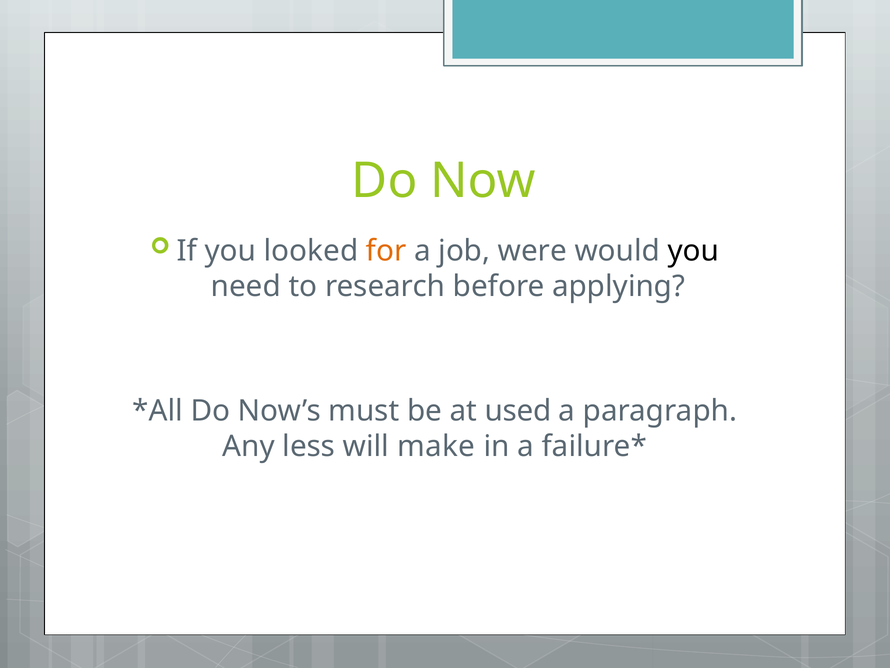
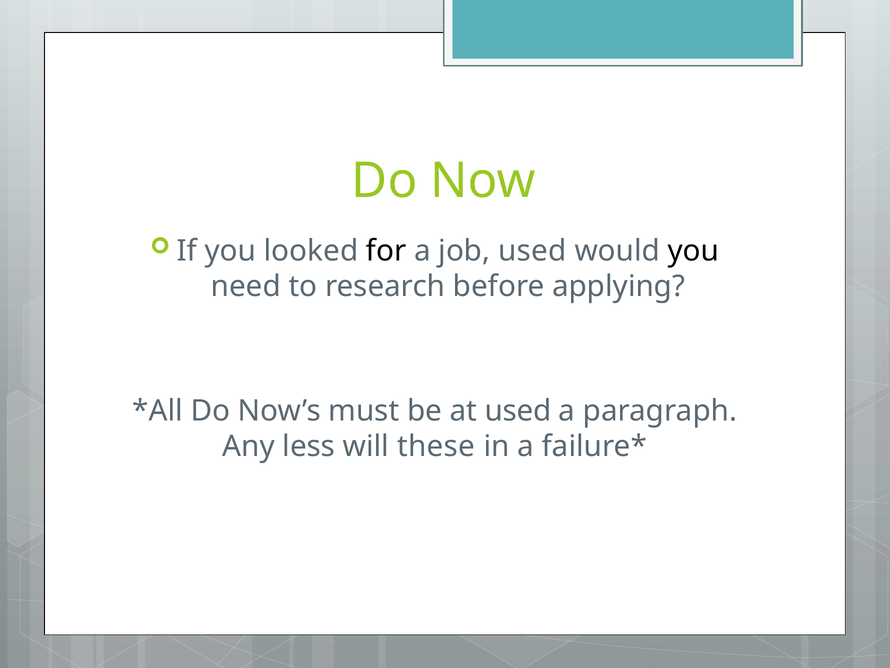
for colour: orange -> black (386, 251)
job were: were -> used (532, 251)
make: make -> these (436, 446)
